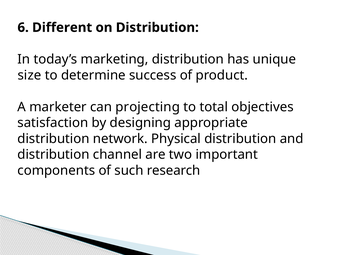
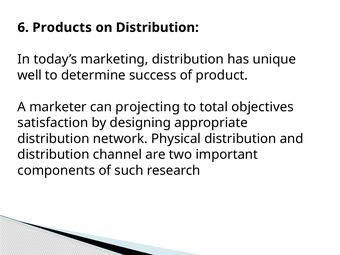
Different: Different -> Products (62, 28)
size: size -> well (30, 75)
